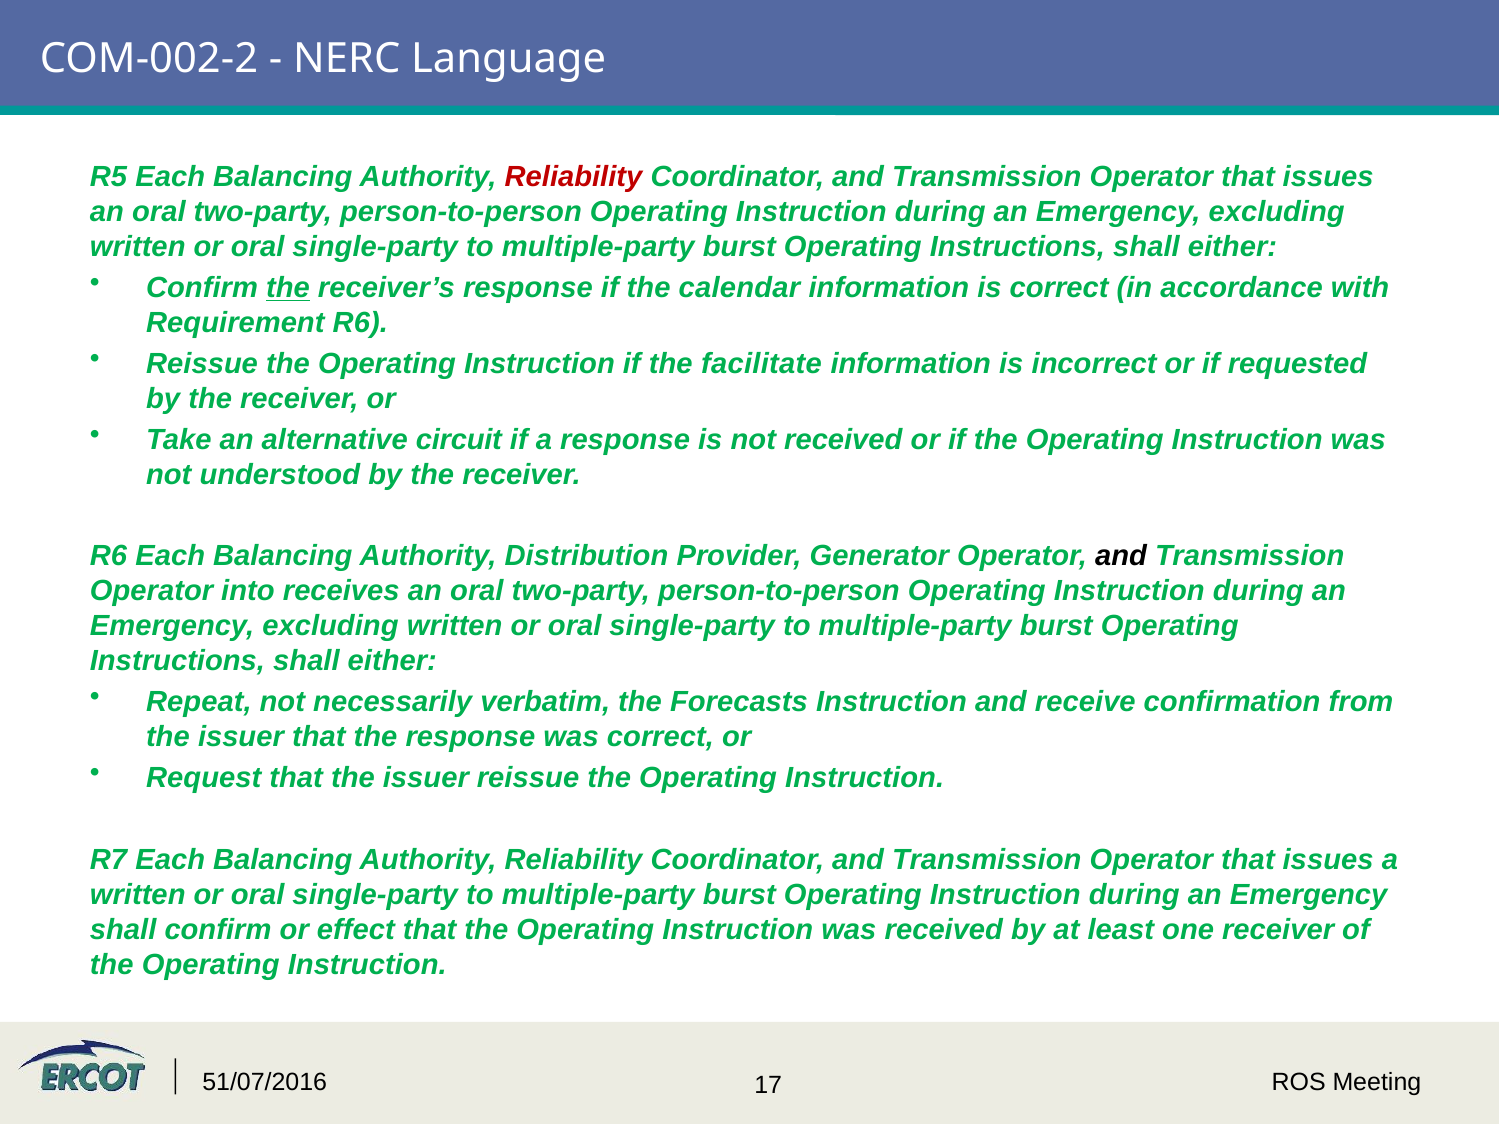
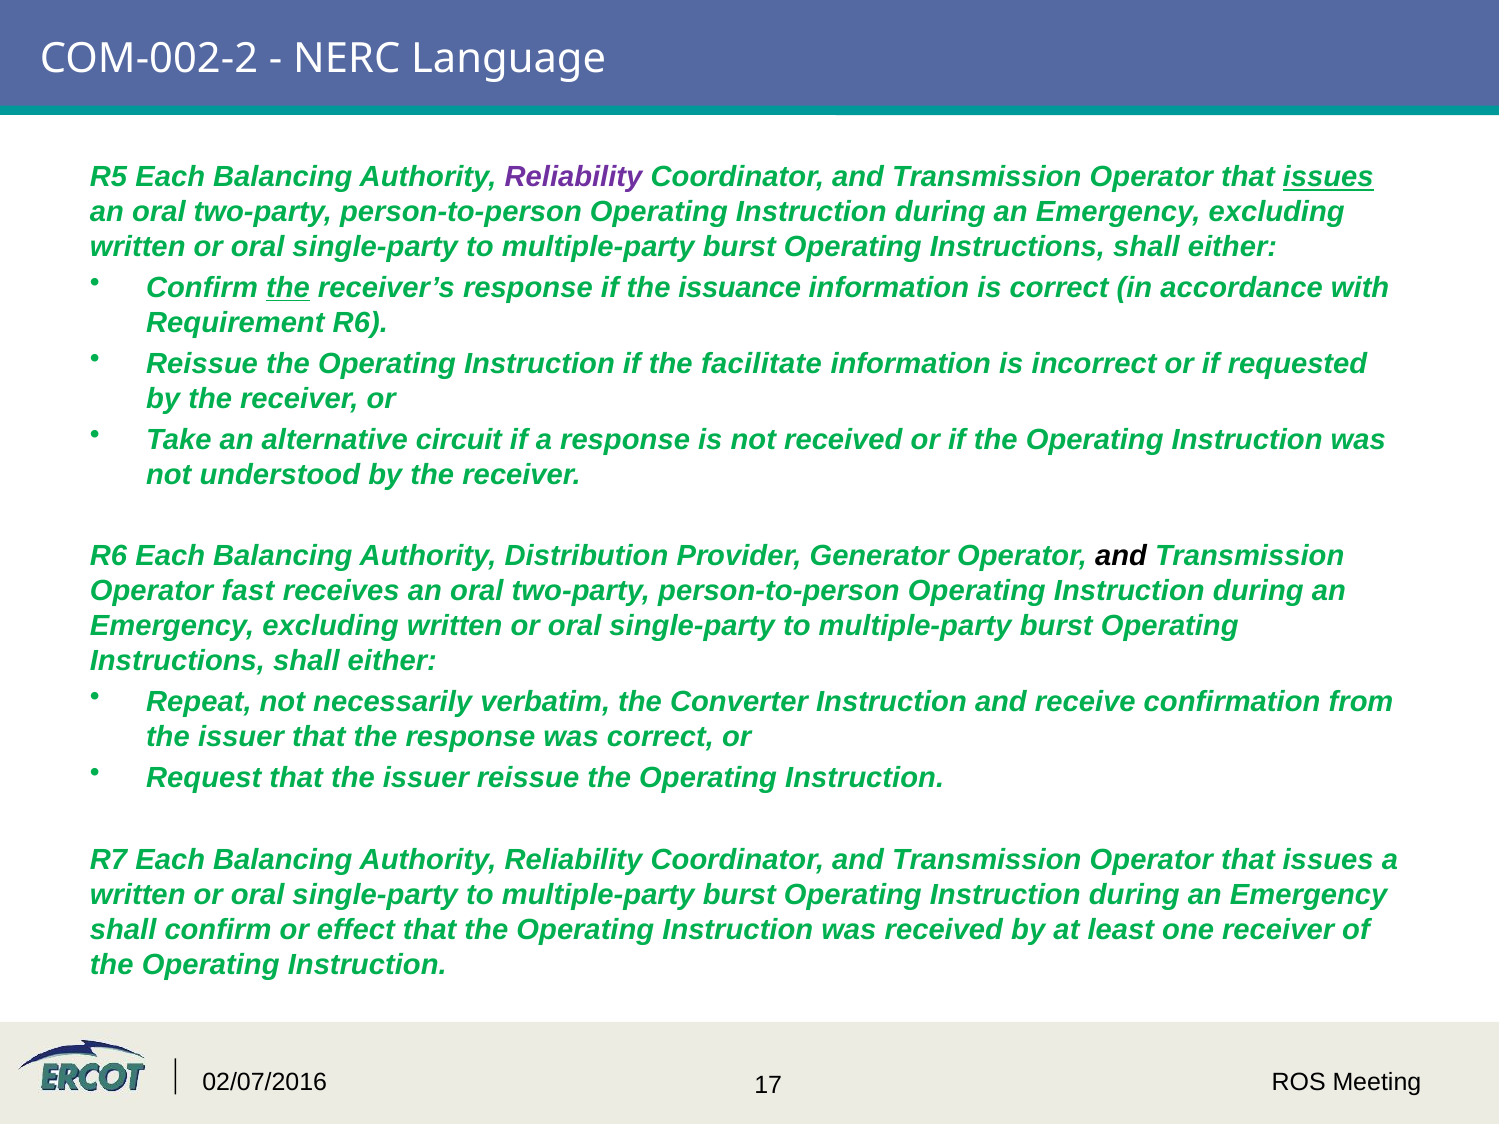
Reliability colour: red -> purple (573, 177)
issues underline: none -> present (1328, 177)
calendar: calendar -> issuance (740, 288)
into: into -> fast (248, 591)
Forecasts: Forecasts -> Converter (739, 702)
51/07/2016: 51/07/2016 -> 02/07/2016 (265, 1083)
